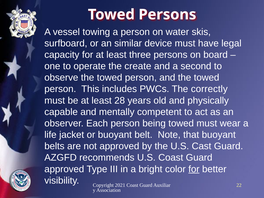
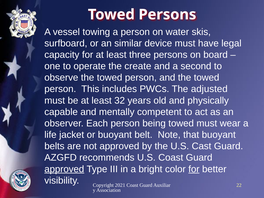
correctly: correctly -> adjusted (209, 89)
28: 28 -> 32 (120, 100)
approved underline: none -> present (64, 169)
